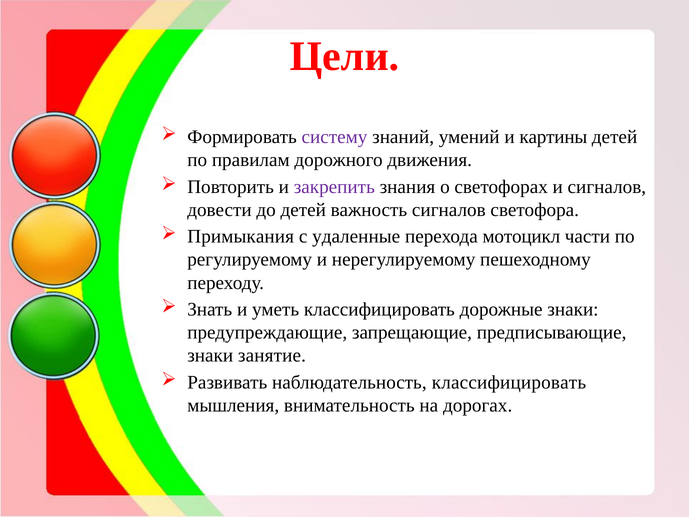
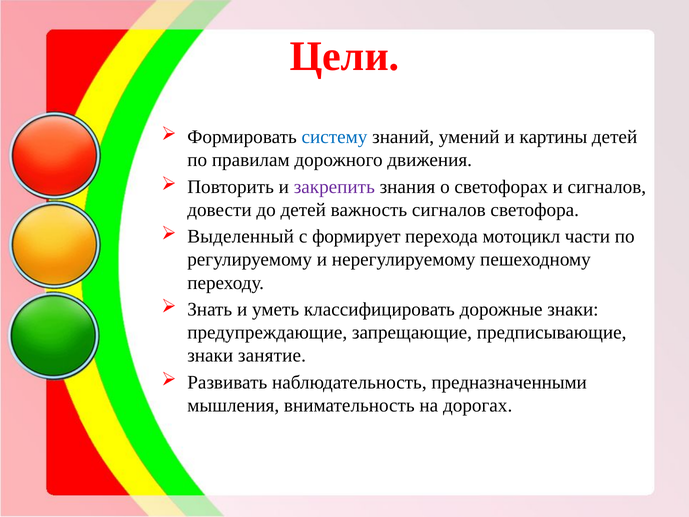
систему colour: purple -> blue (334, 137)
Примыкания: Примыкания -> Выделенный (241, 237)
удаленные: удаленные -> формирует (356, 237)
наблюдательность классифицировать: классифицировать -> предназначенными (509, 382)
